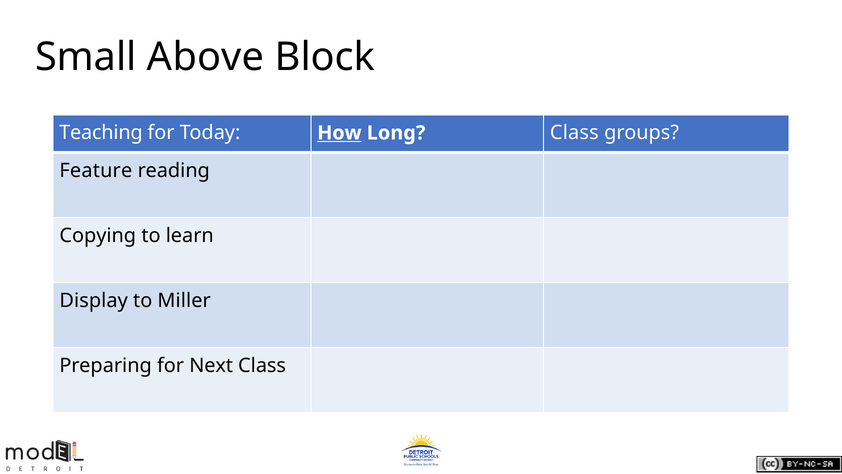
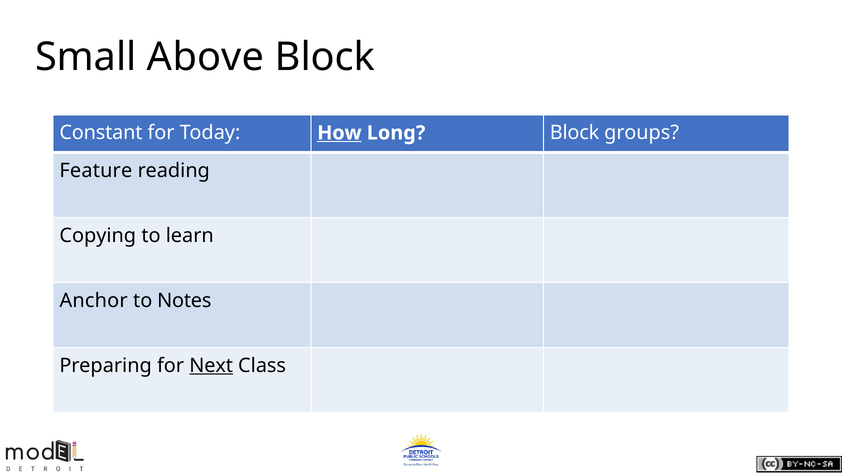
Teaching: Teaching -> Constant (101, 133)
Long Class: Class -> Block (575, 133)
Display: Display -> Anchor (94, 300)
Miller: Miller -> Notes (184, 300)
Next underline: none -> present (211, 365)
